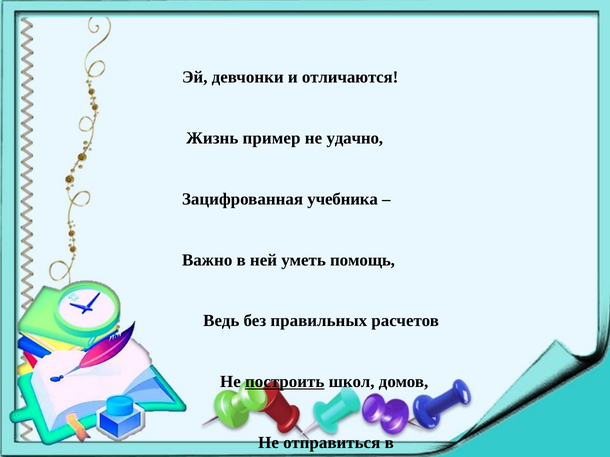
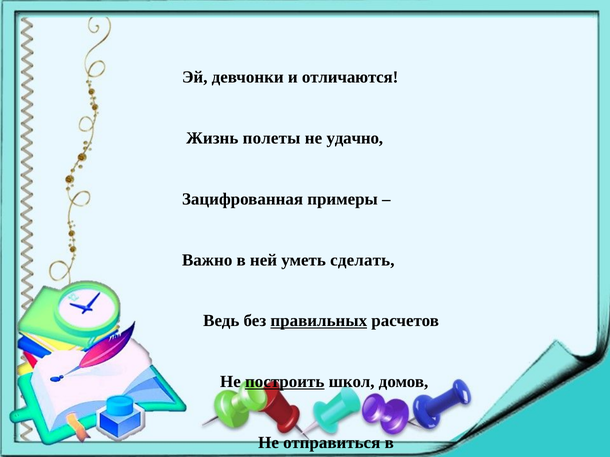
Жизнь пример: пример -> полеты (272, 138)
учебника: учебника -> примеры (343, 199)
уметь помощь: помощь -> сделать (362, 260)
правильных underline: none -> present (319, 321)
